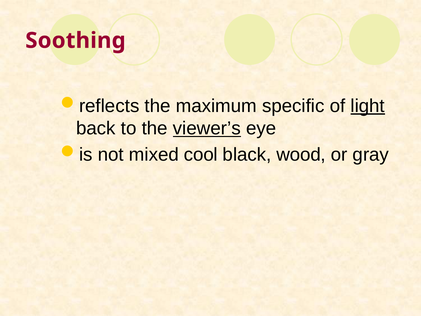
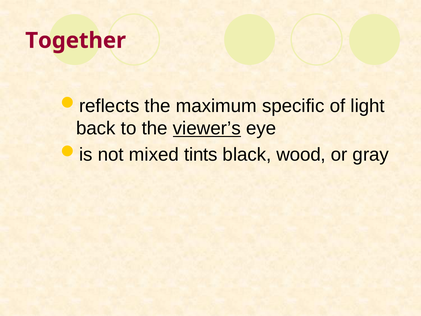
Soothing: Soothing -> Together (76, 41)
light underline: present -> none (368, 106)
cool: cool -> tints (201, 155)
